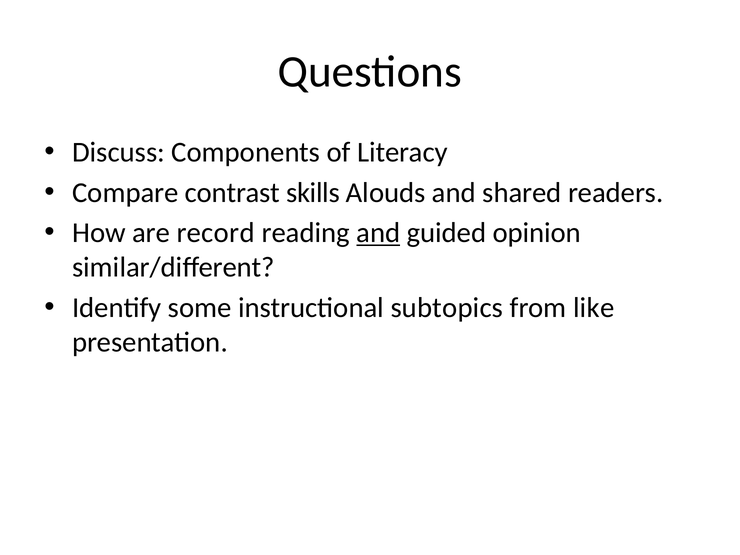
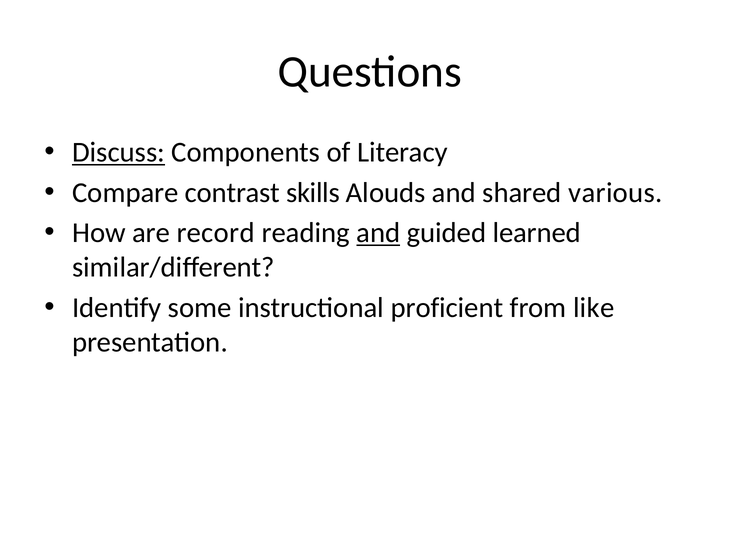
Discuss underline: none -> present (119, 152)
readers: readers -> various (615, 193)
opinion: opinion -> learned (537, 233)
subtopics: subtopics -> proficient (447, 308)
